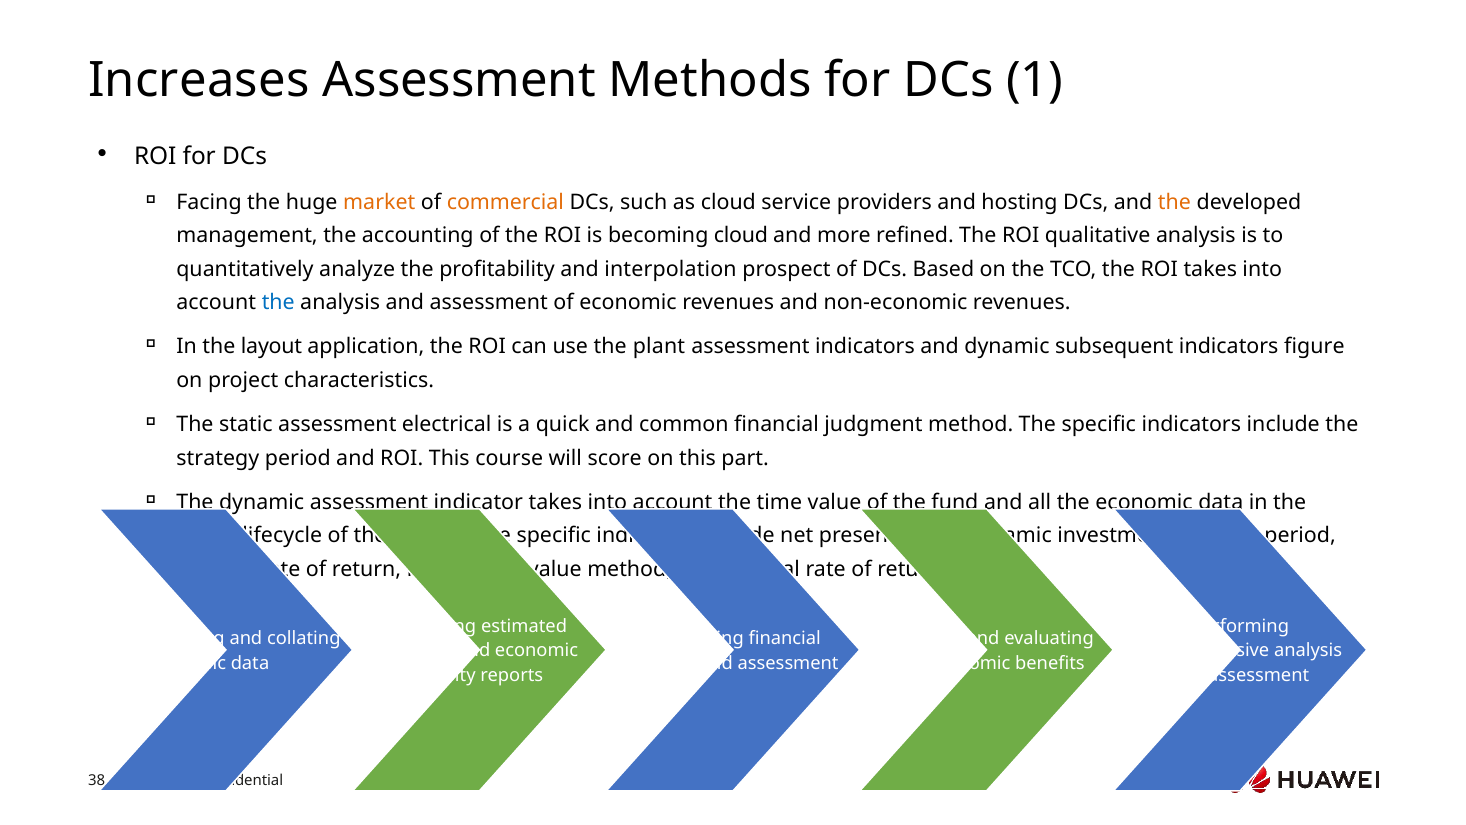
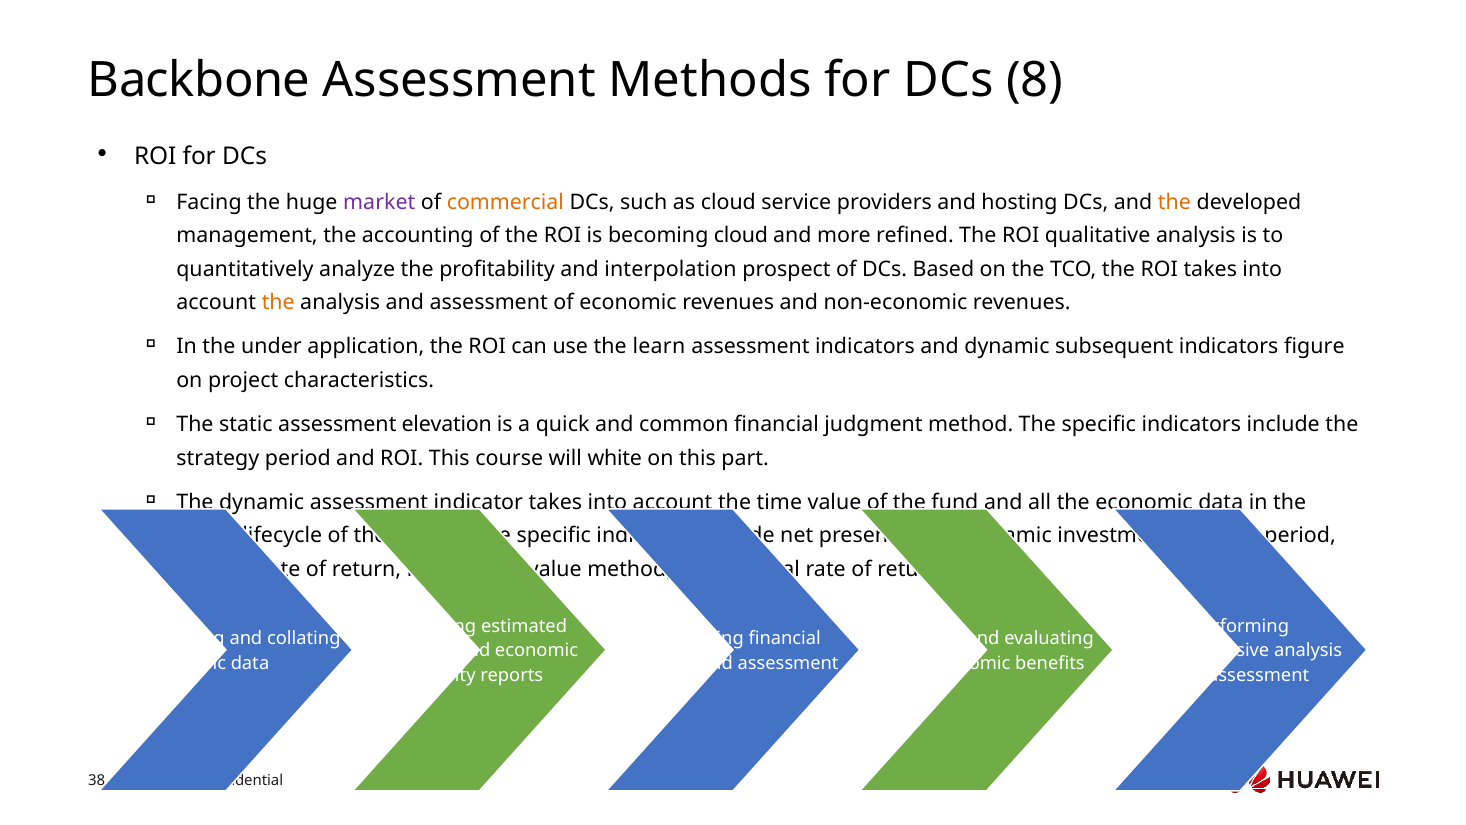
Increases: Increases -> Backbone (199, 80)
1: 1 -> 8 (1035, 80)
market colour: orange -> purple (379, 202)
the colour: blue -> orange (278, 302)
layout: layout -> under (271, 347)
plant: plant -> learn (659, 347)
electrical: electrical -> elevation (447, 424)
score: score -> white (615, 458)
